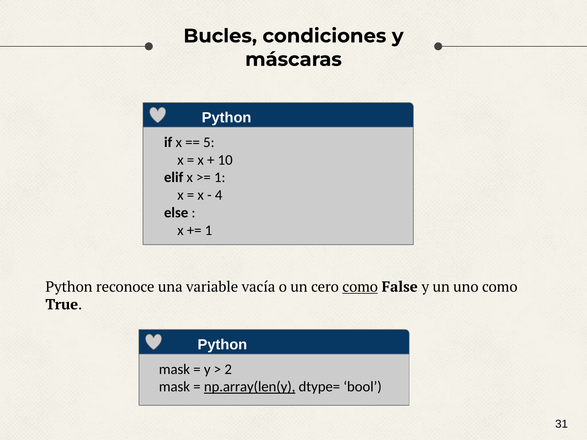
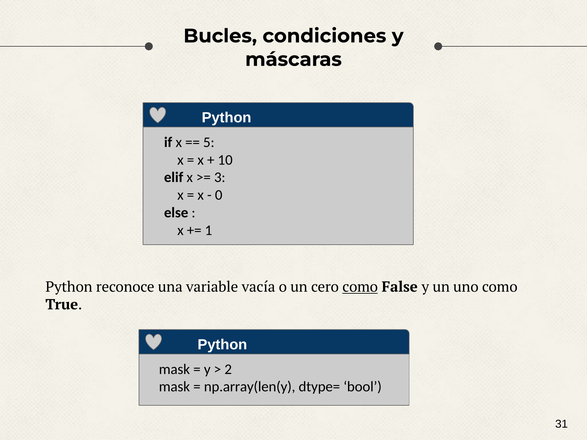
1: 1 -> 3 (220, 178)
4: 4 -> 0 (219, 195)
np.array(len(y underline: present -> none (250, 387)
